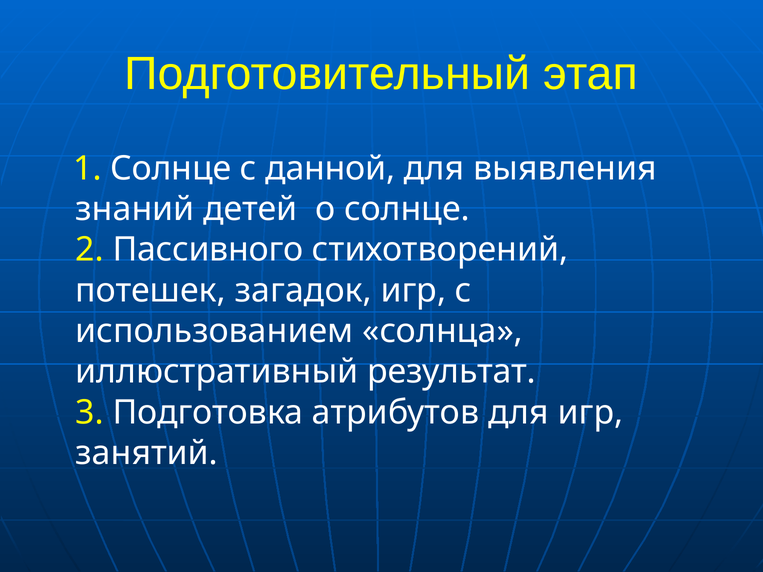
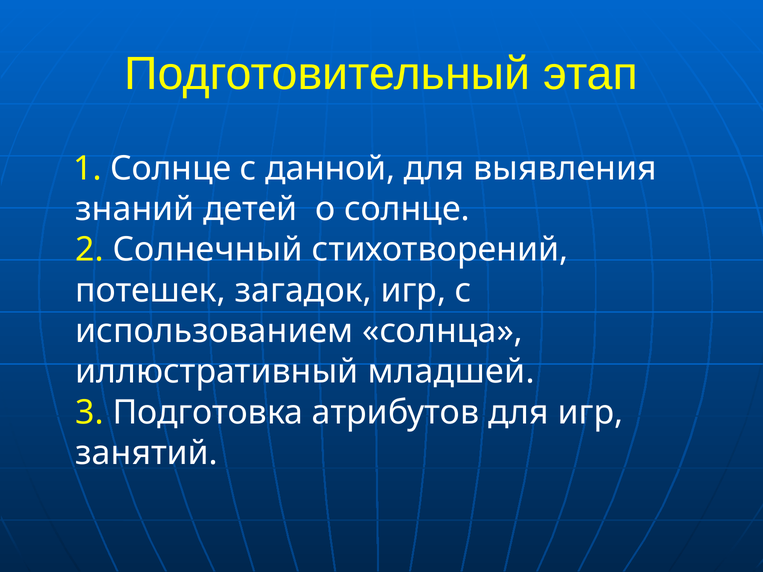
Пассивного: Пассивного -> Солнечный (208, 250)
результат: результат -> младшей (451, 372)
